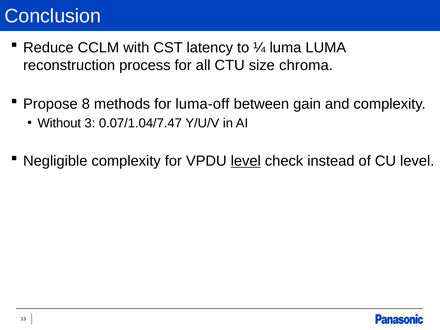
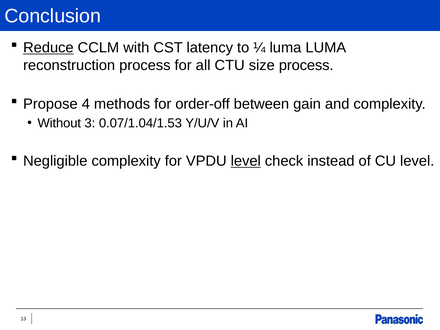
Reduce underline: none -> present (48, 48)
size chroma: chroma -> process (306, 65)
8: 8 -> 4 (86, 104)
luma-off: luma-off -> order-off (203, 104)
0.07/1.04/7.47: 0.07/1.04/7.47 -> 0.07/1.04/1.53 (140, 123)
